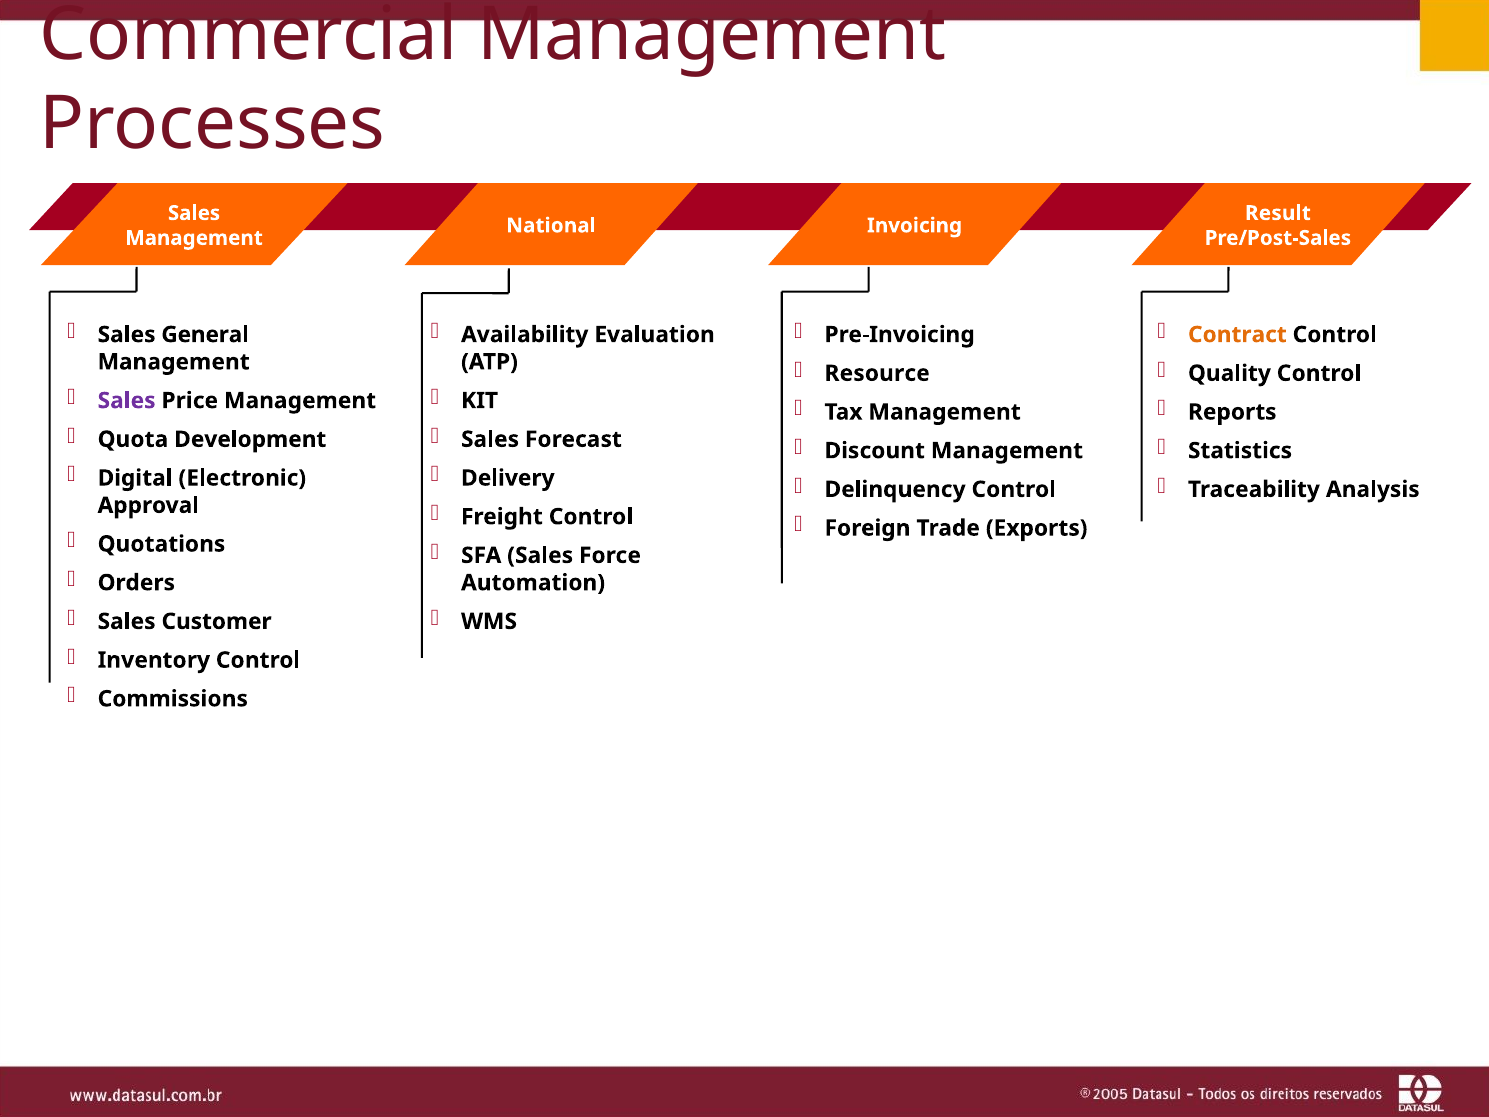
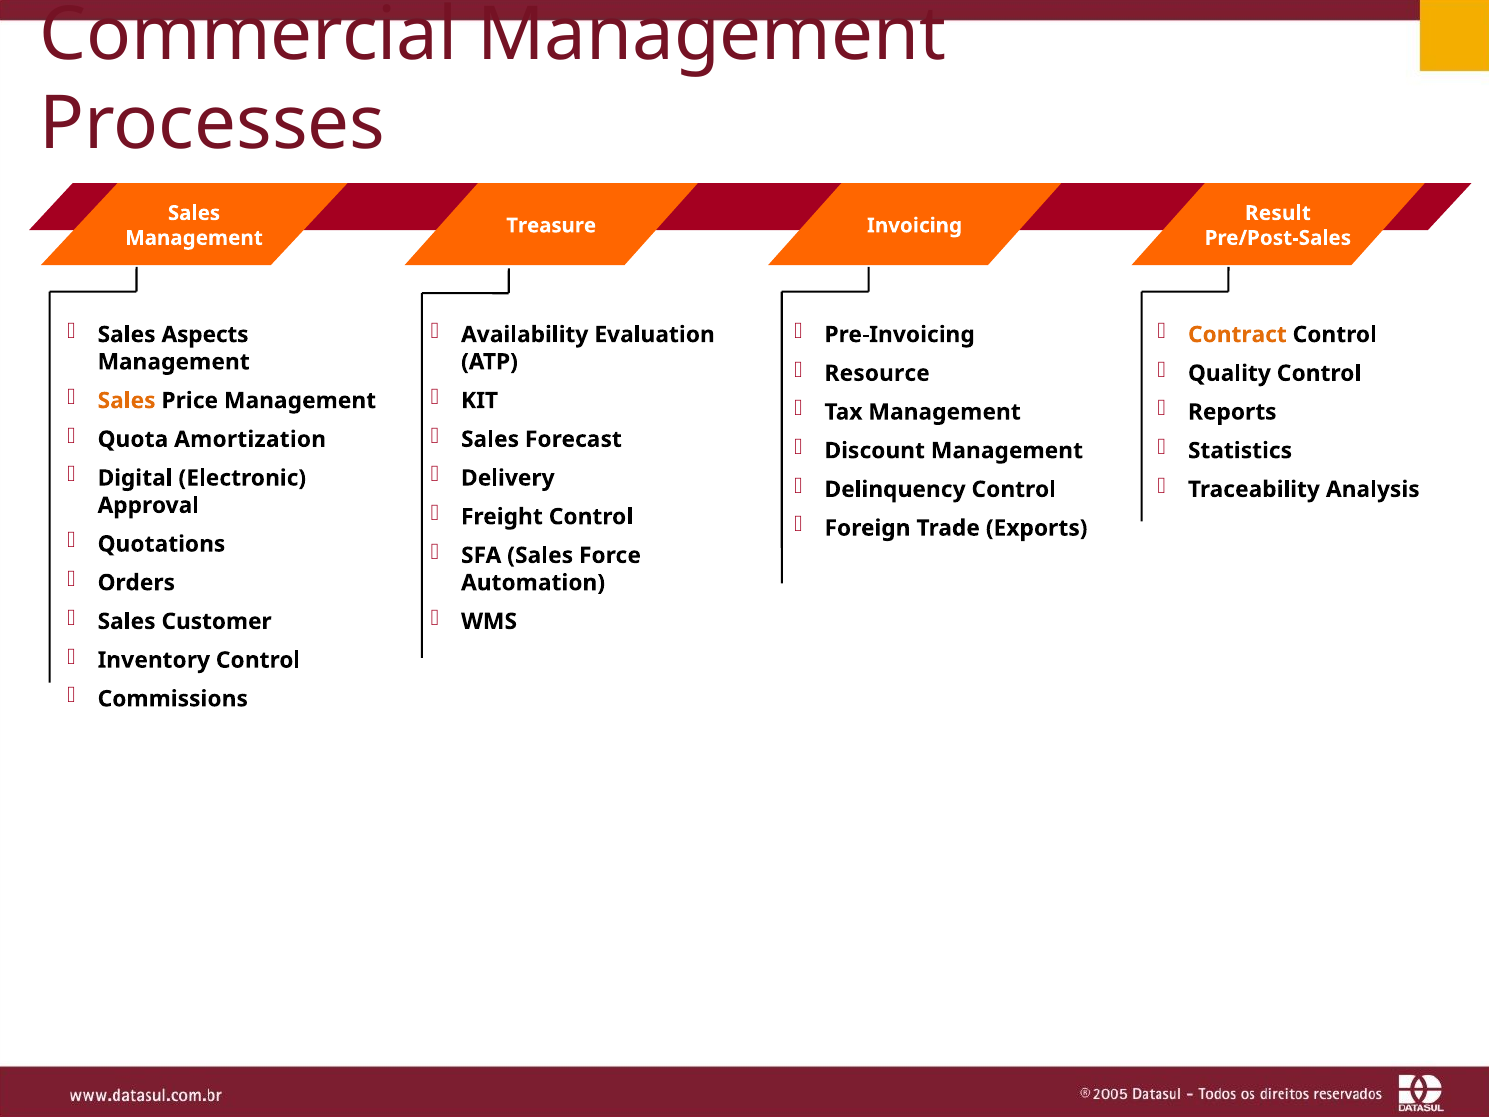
National: National -> Treasure (551, 226)
General: General -> Aspects (205, 335)
Sales colour: purple -> orange (127, 401)
Development: Development -> Amortization (250, 439)
